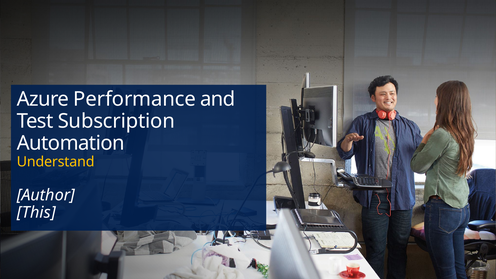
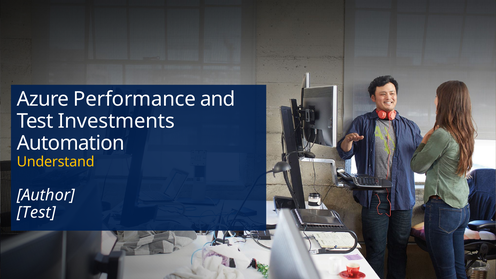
Subscription: Subscription -> Investments (116, 121)
This: This -> Test (36, 213)
